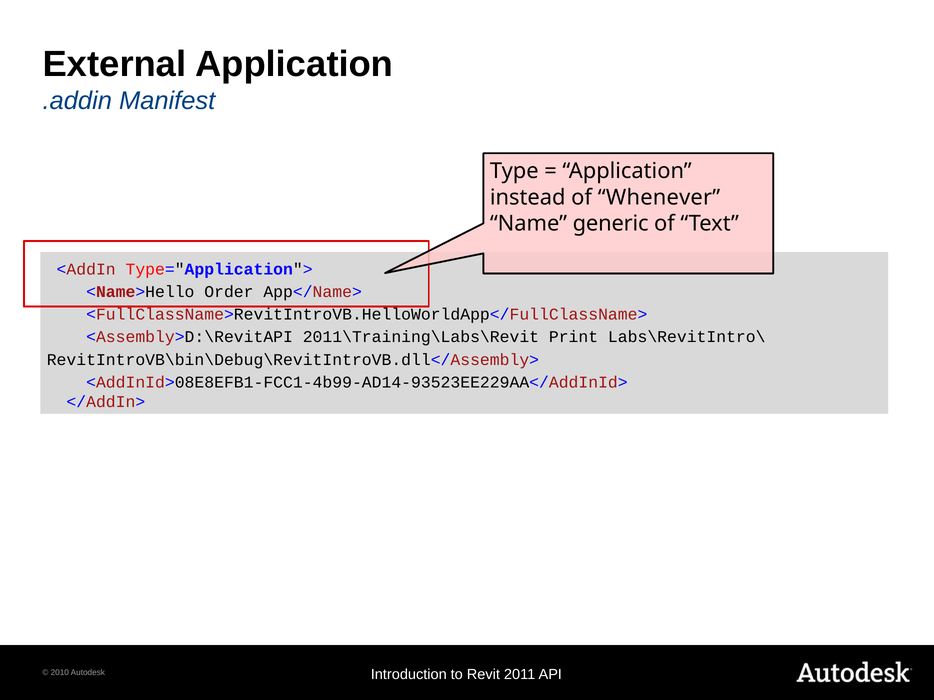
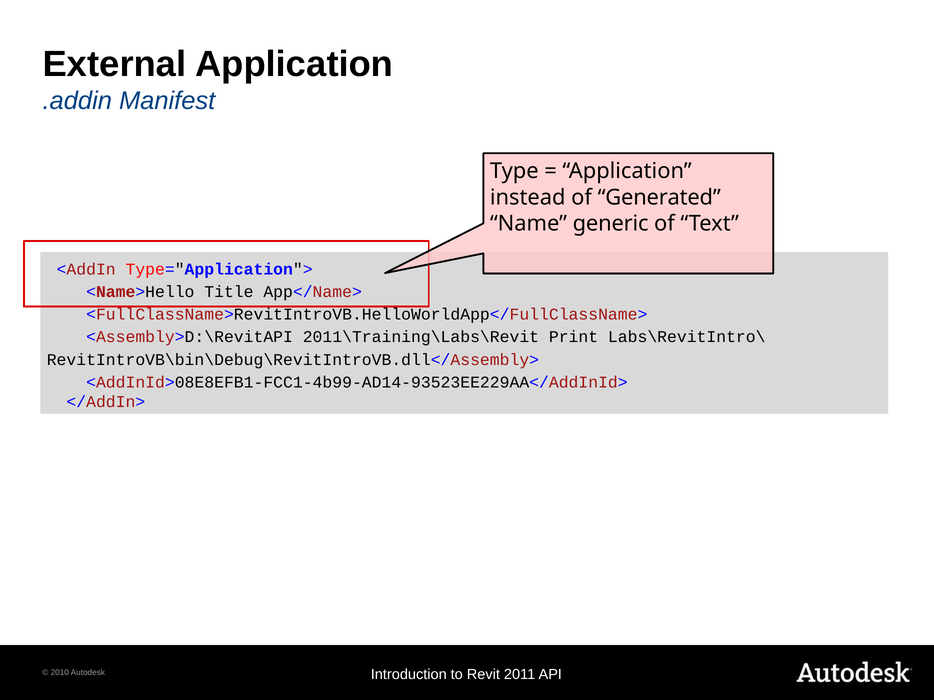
Whenever: Whenever -> Generated (659, 197)
Order: Order -> Title (229, 292)
